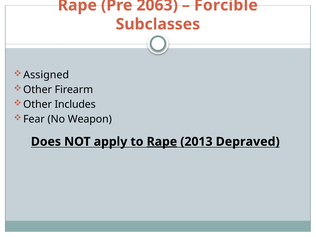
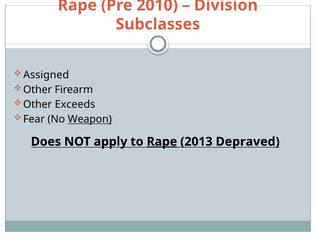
2063: 2063 -> 2010 (157, 5)
Forcible: Forcible -> Division (226, 5)
Includes: Includes -> Exceeds (75, 104)
Weapon underline: none -> present (90, 119)
